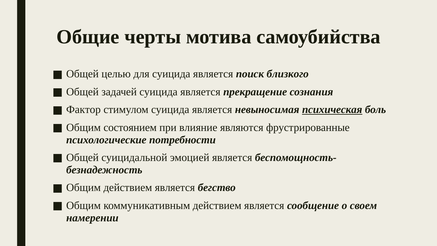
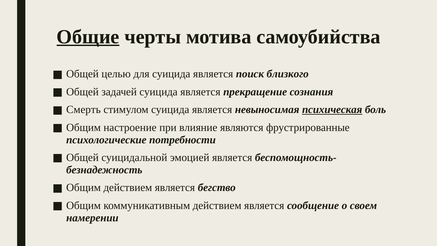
Общие underline: none -> present (88, 37)
Фактор: Фактор -> Смерть (83, 110)
состоянием: состоянием -> настроение (130, 127)
